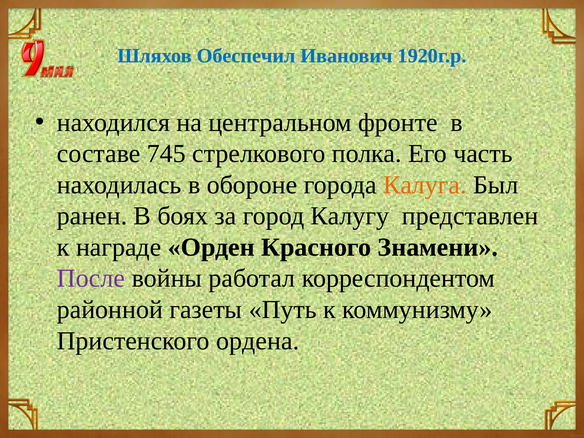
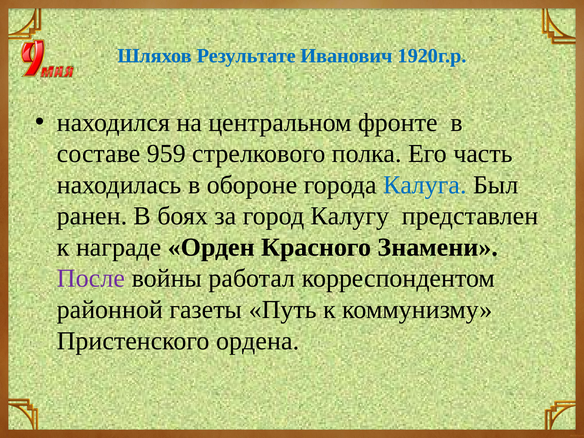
Обеспечил: Обеспечил -> Результате (246, 56)
745: 745 -> 959 (166, 154)
Калуга colour: orange -> blue (425, 185)
